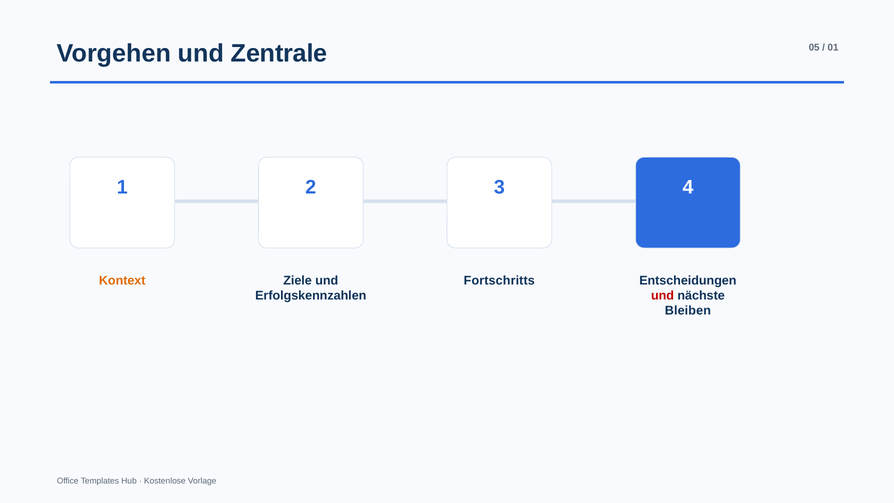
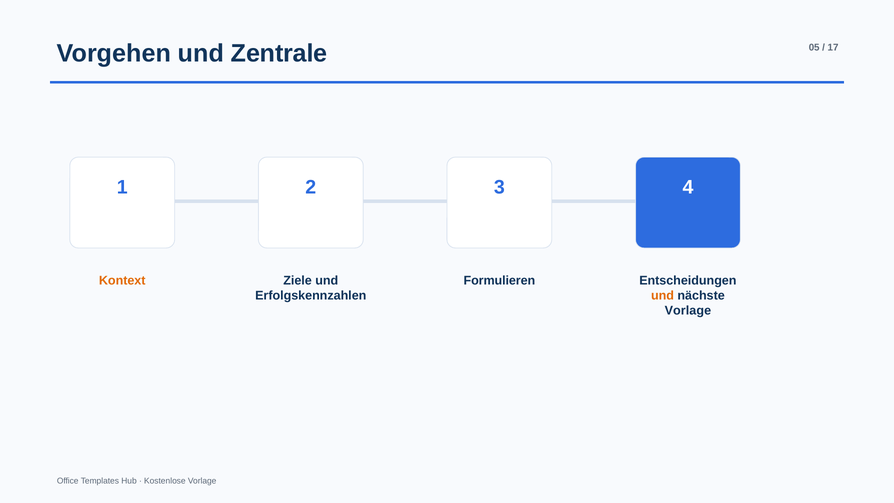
01: 01 -> 17 (833, 48)
Fortschritts: Fortschritts -> Formulieren (499, 281)
und colour: red -> orange (663, 296)
Bleiben: Bleiben -> Vorlage (688, 311)
